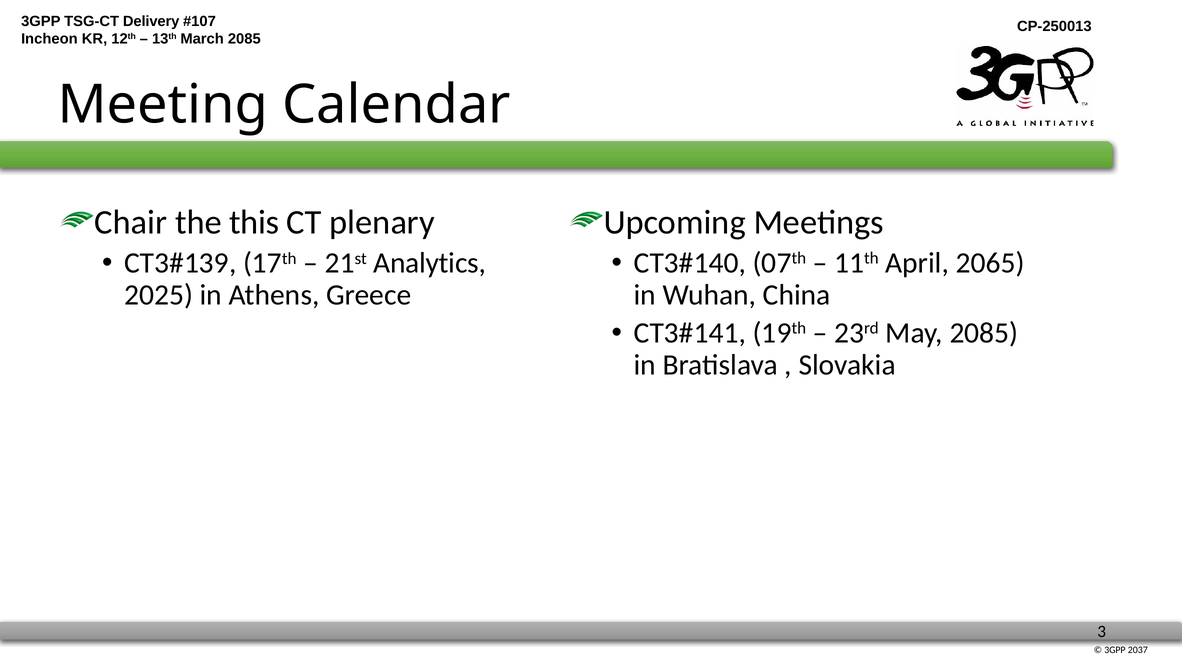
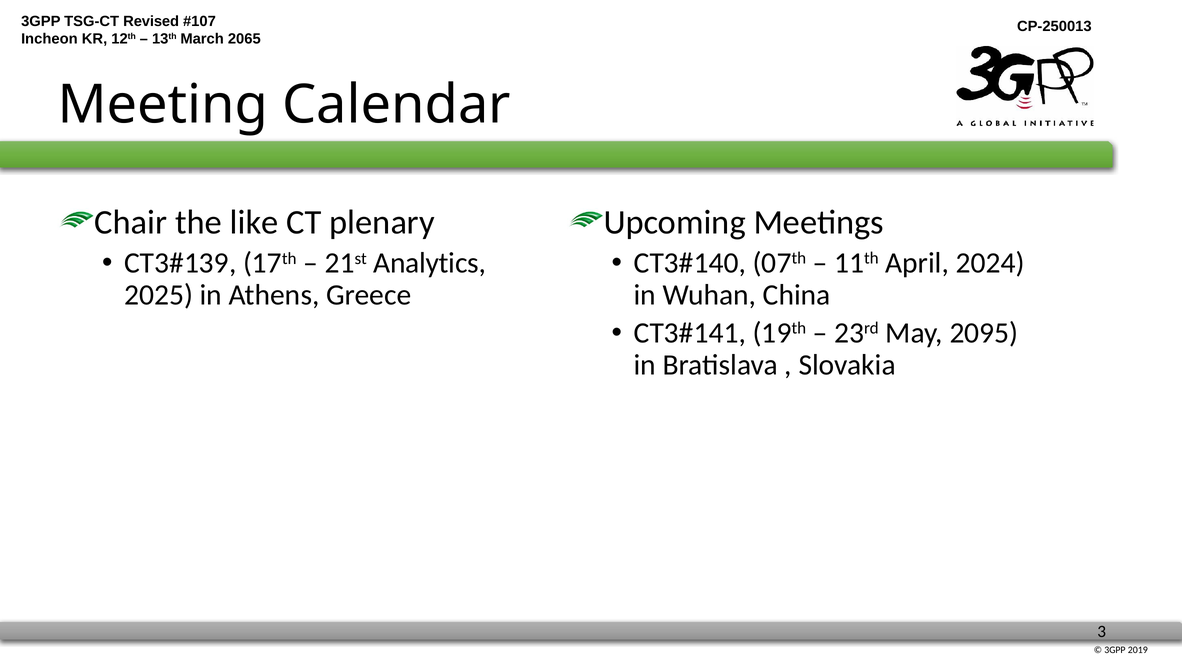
Delivery: Delivery -> Revised (151, 21)
2085: 2085 -> 2065 (244, 39)
this: this -> like (254, 222)
2065: 2065 -> 2024 (990, 263)
May 2085: 2085 -> 2095 (984, 333)
2037: 2037 -> 2019 (1138, 650)
